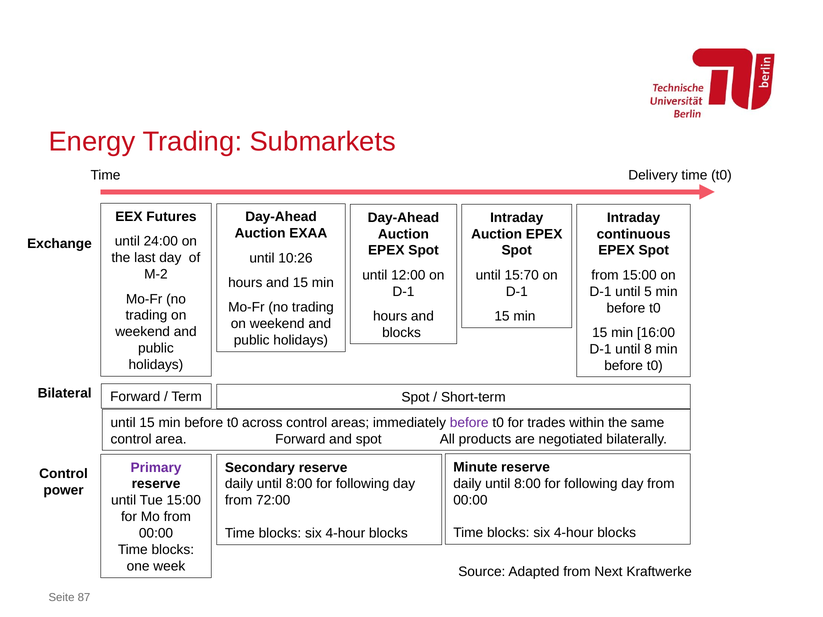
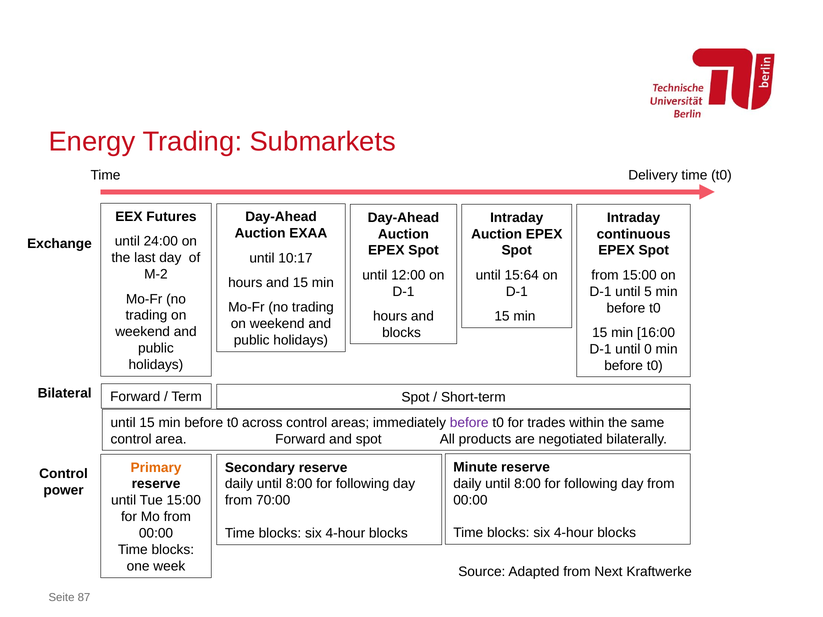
10:26: 10:26 -> 10:17 (295, 258)
15:70: 15:70 -> 15:64 (522, 275)
8: 8 -> 0 (648, 349)
Primary colour: purple -> orange (156, 468)
72:00: 72:00 -> 70:00 (273, 501)
